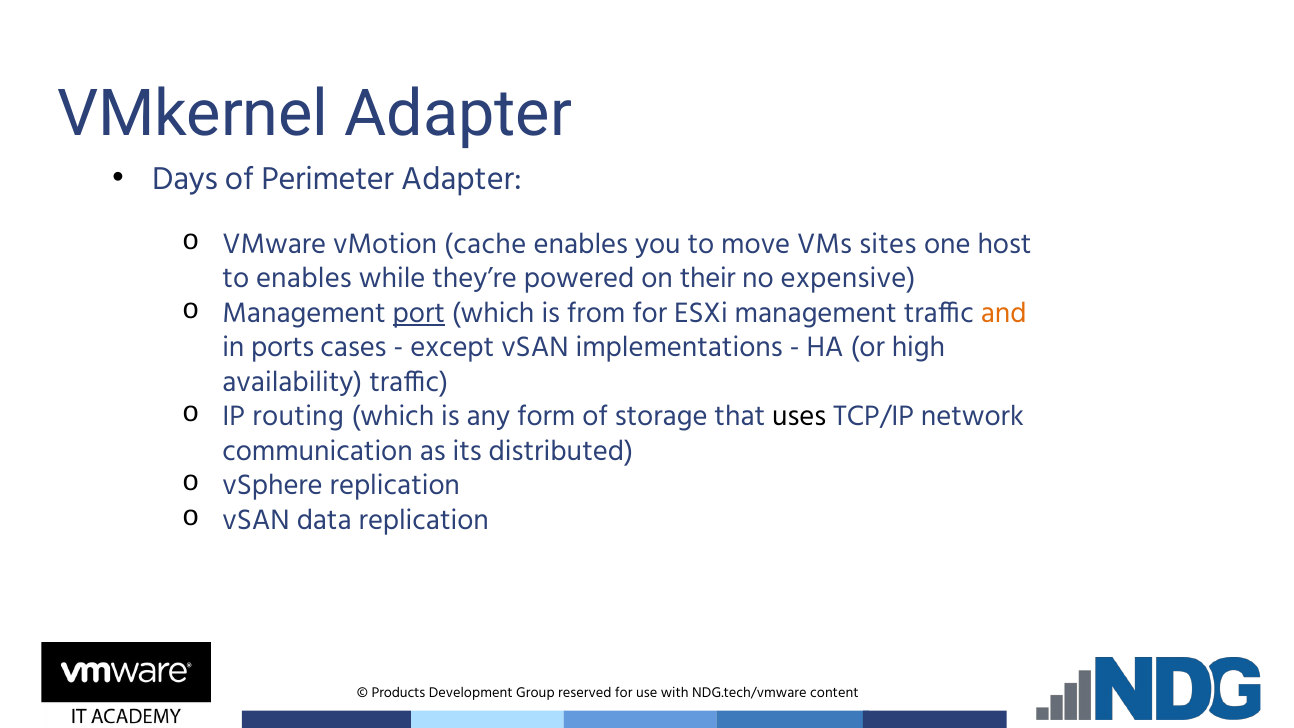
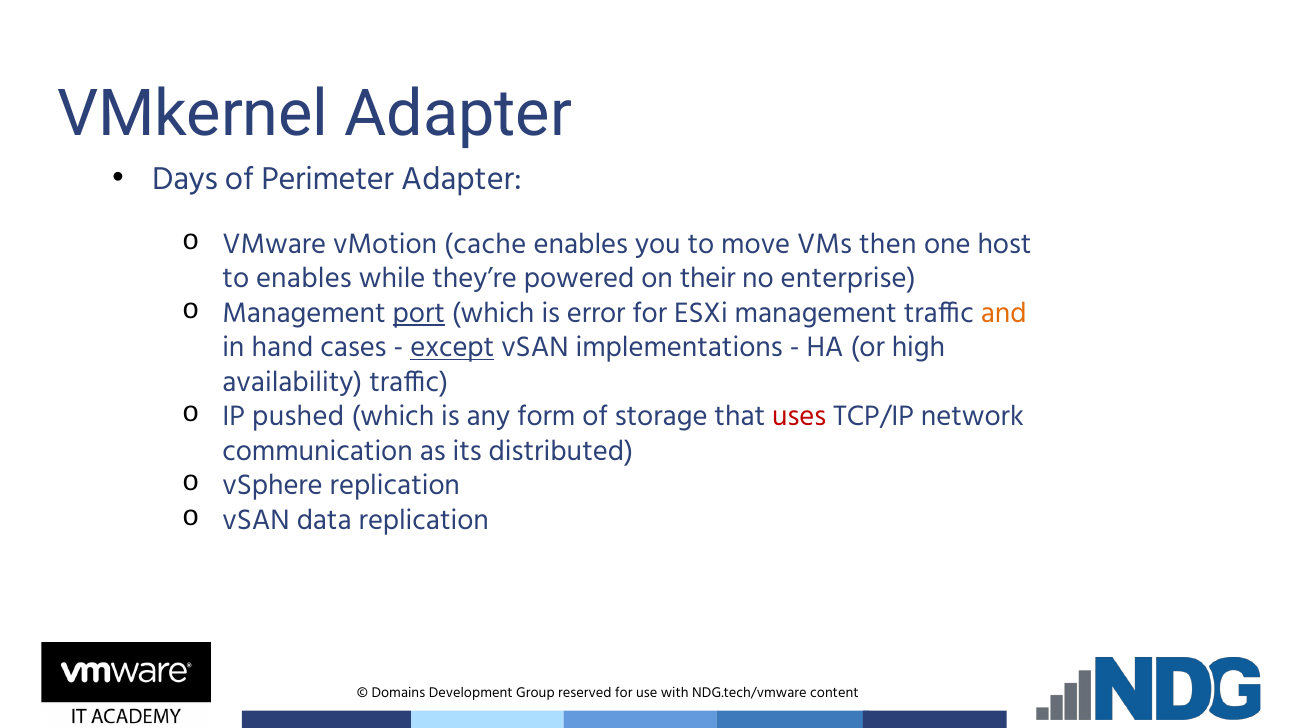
sites: sites -> then (888, 244)
expensive: expensive -> enterprise (848, 278)
from: from -> error (596, 313)
ports: ports -> hand (282, 347)
except underline: none -> present (452, 347)
routing: routing -> pushed (298, 416)
uses colour: black -> red (799, 416)
Products: Products -> Domains (398, 692)
